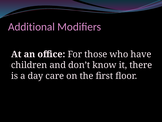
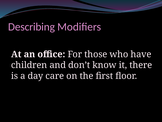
Additional: Additional -> Describing (32, 27)
